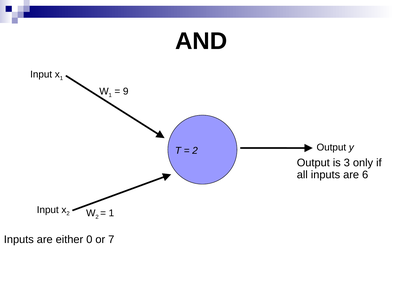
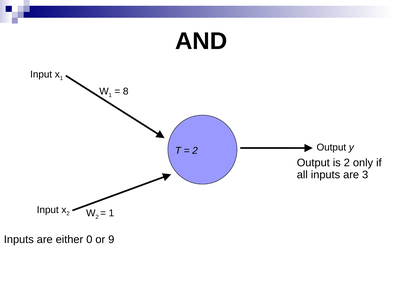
9: 9 -> 8 (126, 91)
is 3: 3 -> 2 (347, 163)
6: 6 -> 3 (365, 175)
7: 7 -> 9 (111, 240)
